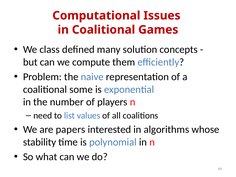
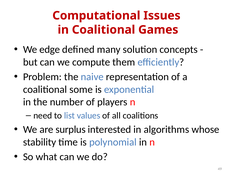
class: class -> edge (50, 50)
papers: papers -> surplus (71, 130)
